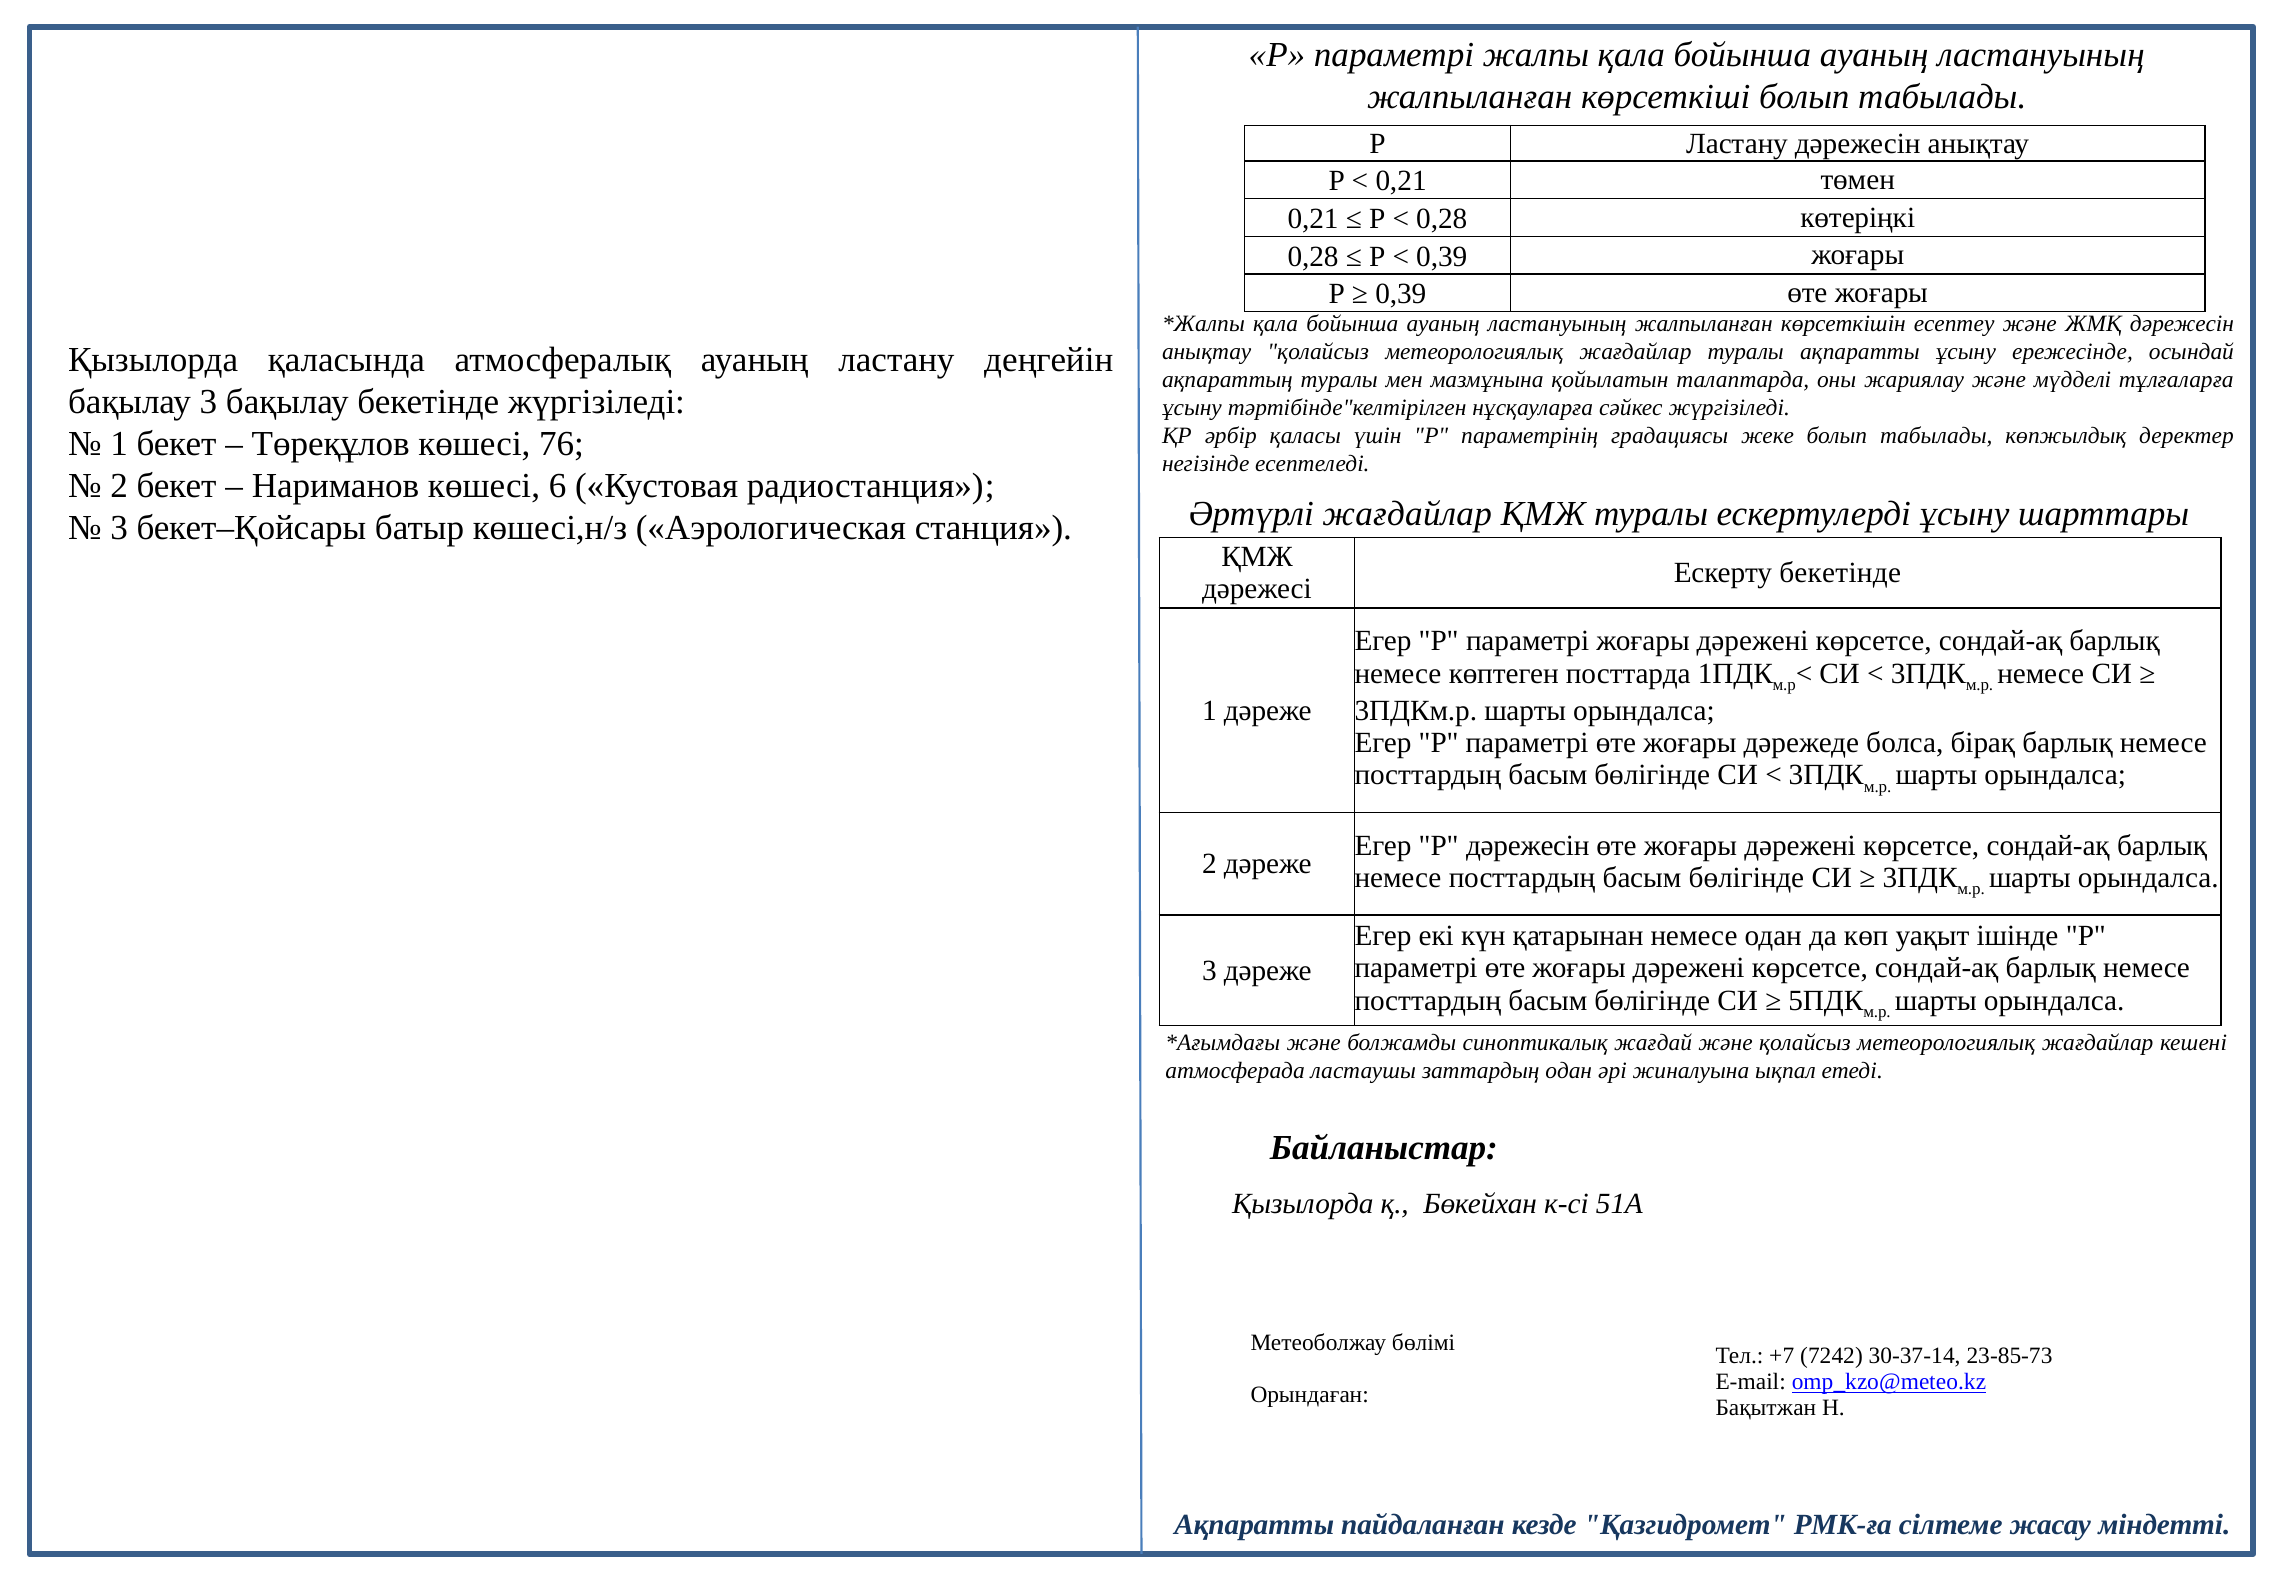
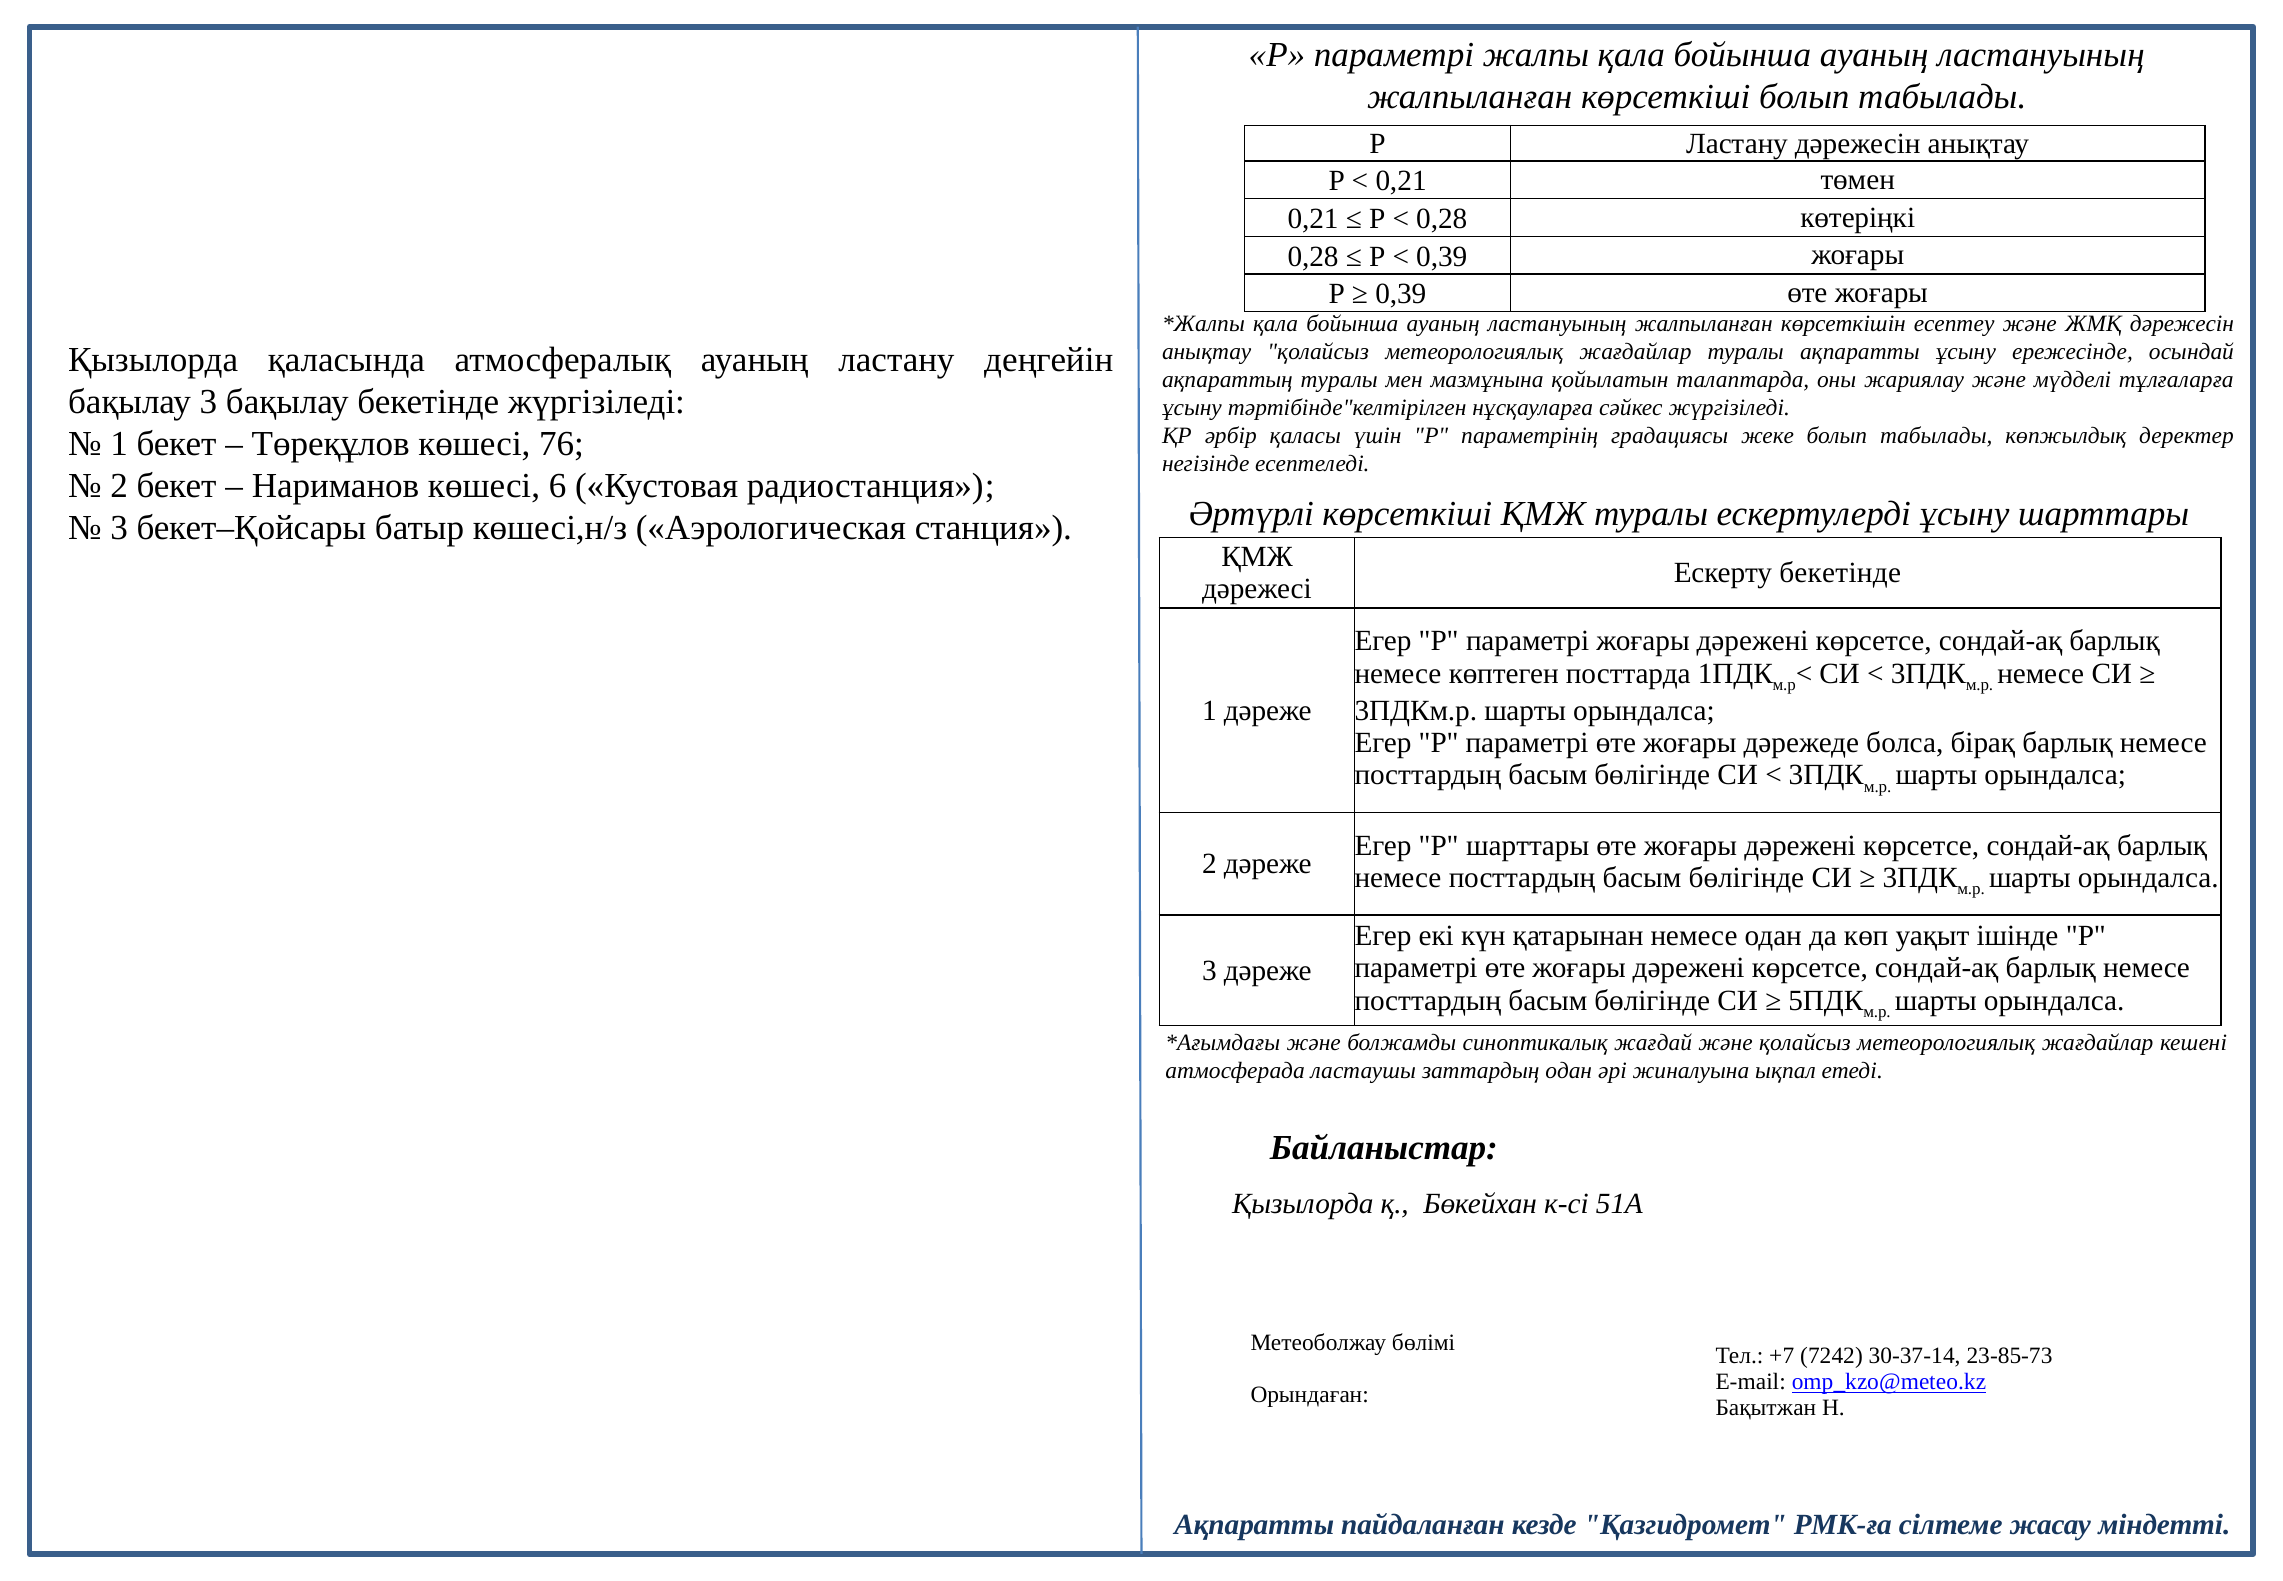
Әртүрлі жағдайлар: жағдайлар -> көрсеткіші (1407, 514)
Р дәрежесін: дәрежесін -> шарттары (1528, 845)
